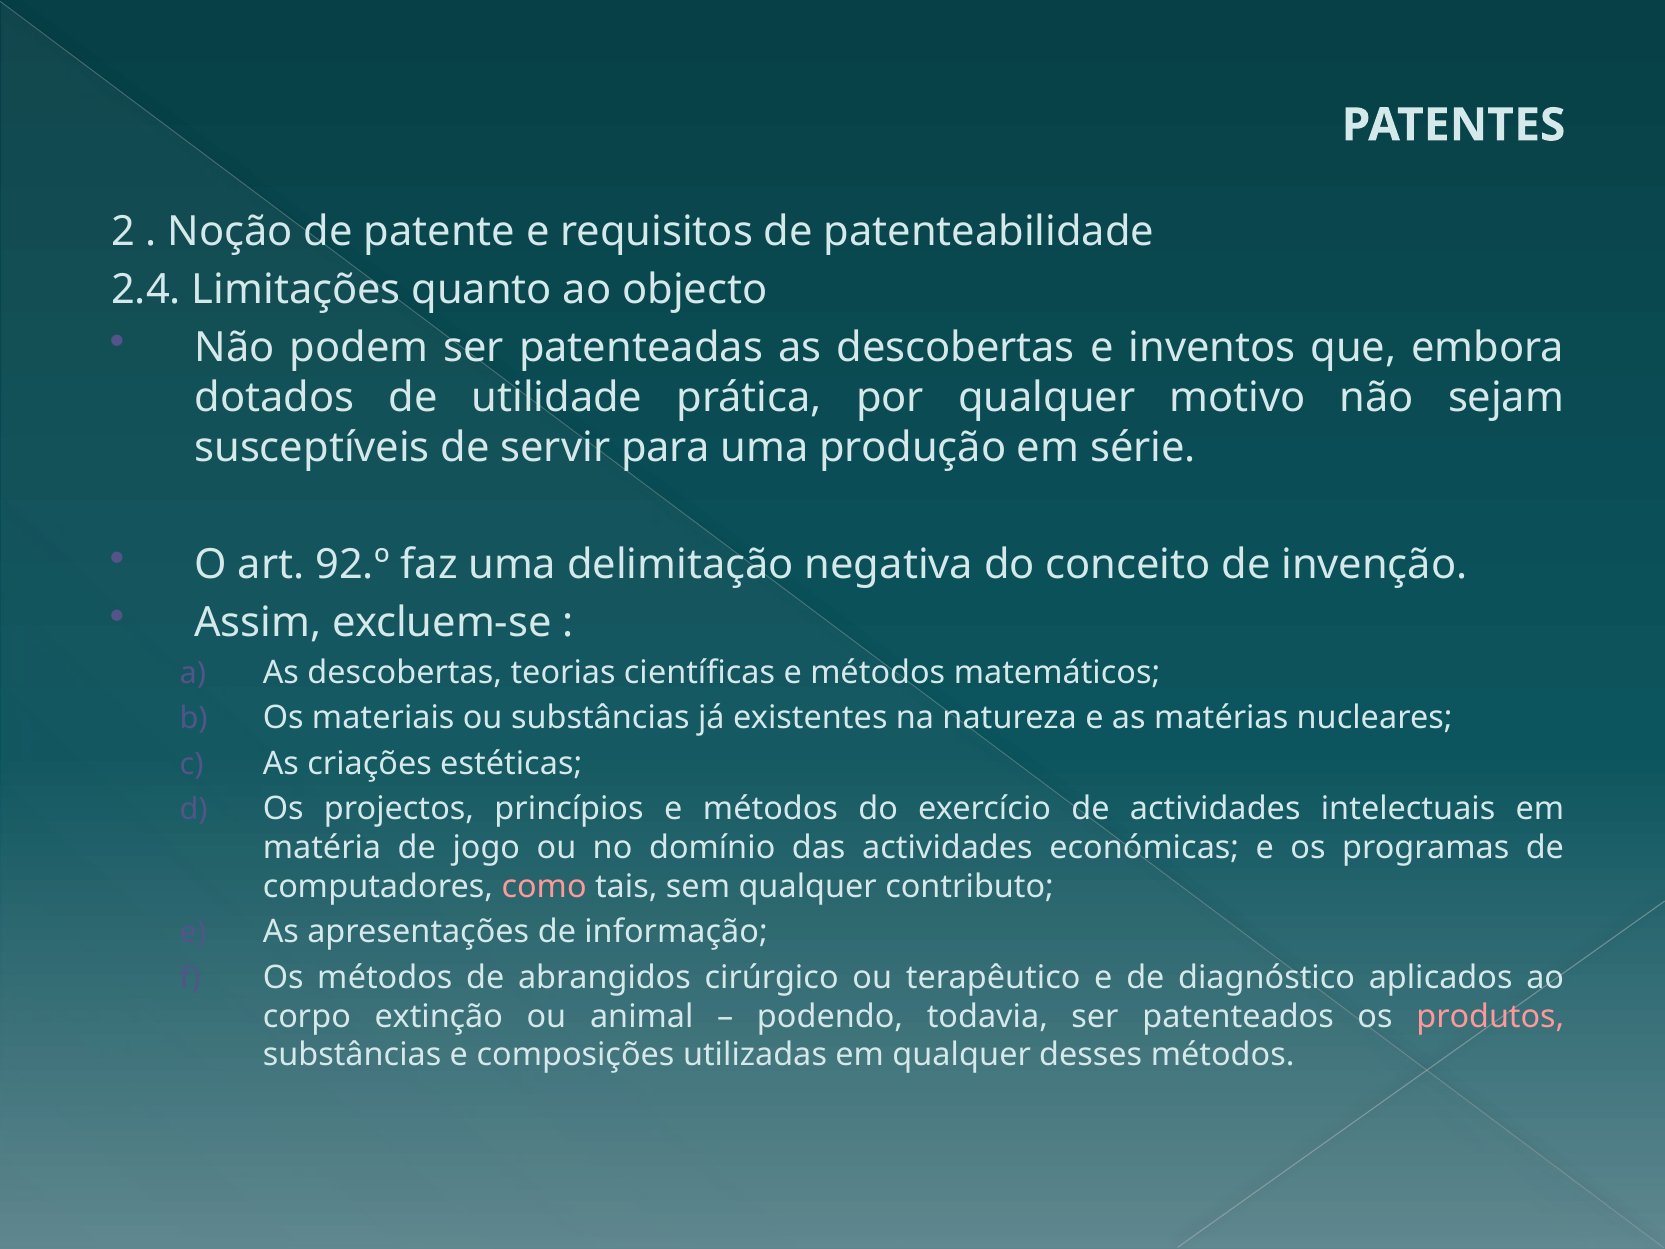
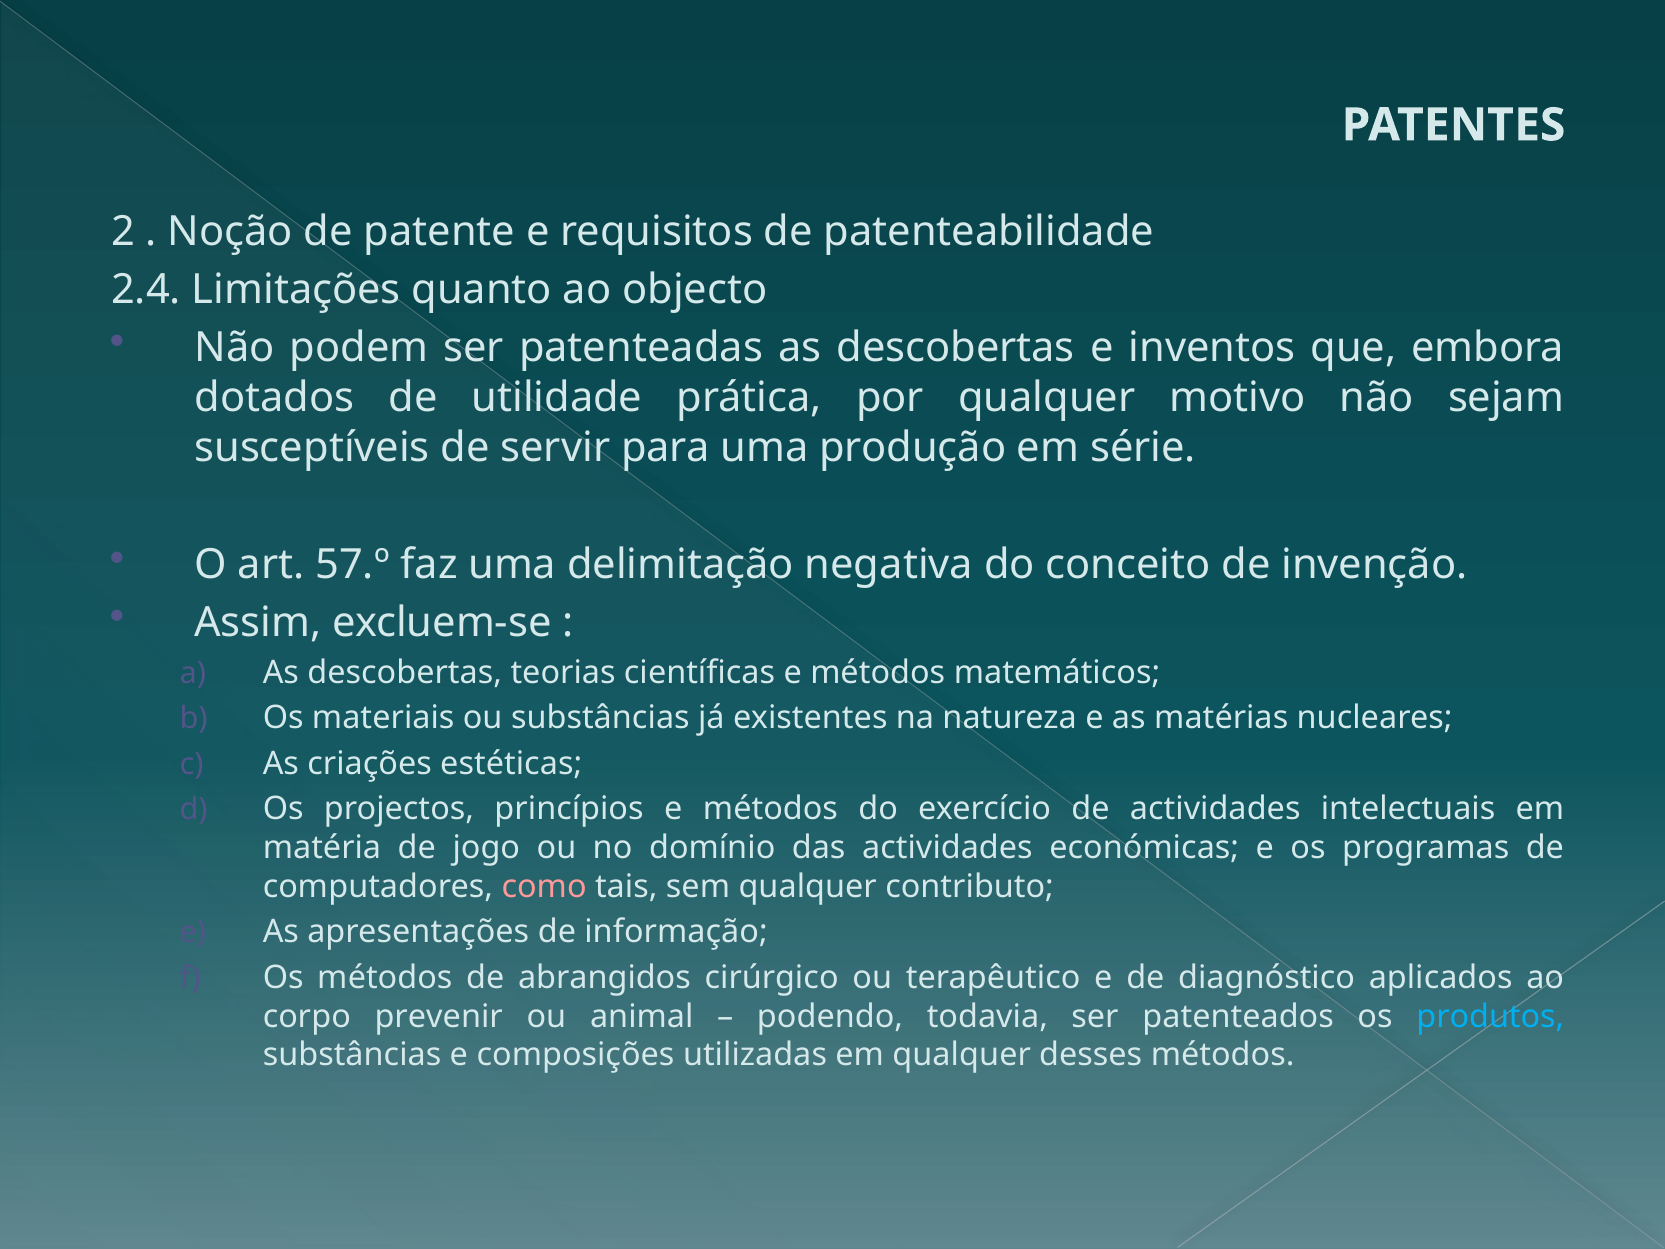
92.º: 92.º -> 57.º (352, 564)
extinção: extinção -> prevenir (439, 1016)
produtos colour: pink -> light blue (1490, 1016)
